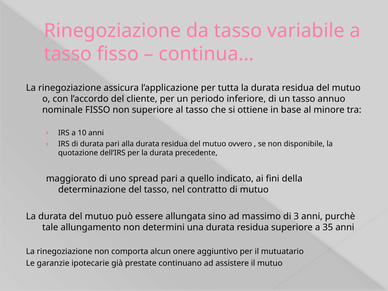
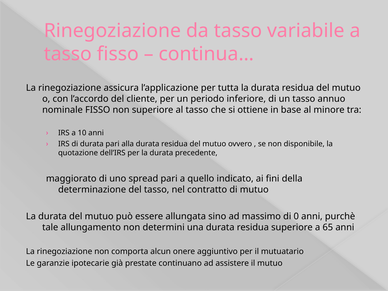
3: 3 -> 0 (296, 216)
35: 35 -> 65 (328, 227)
